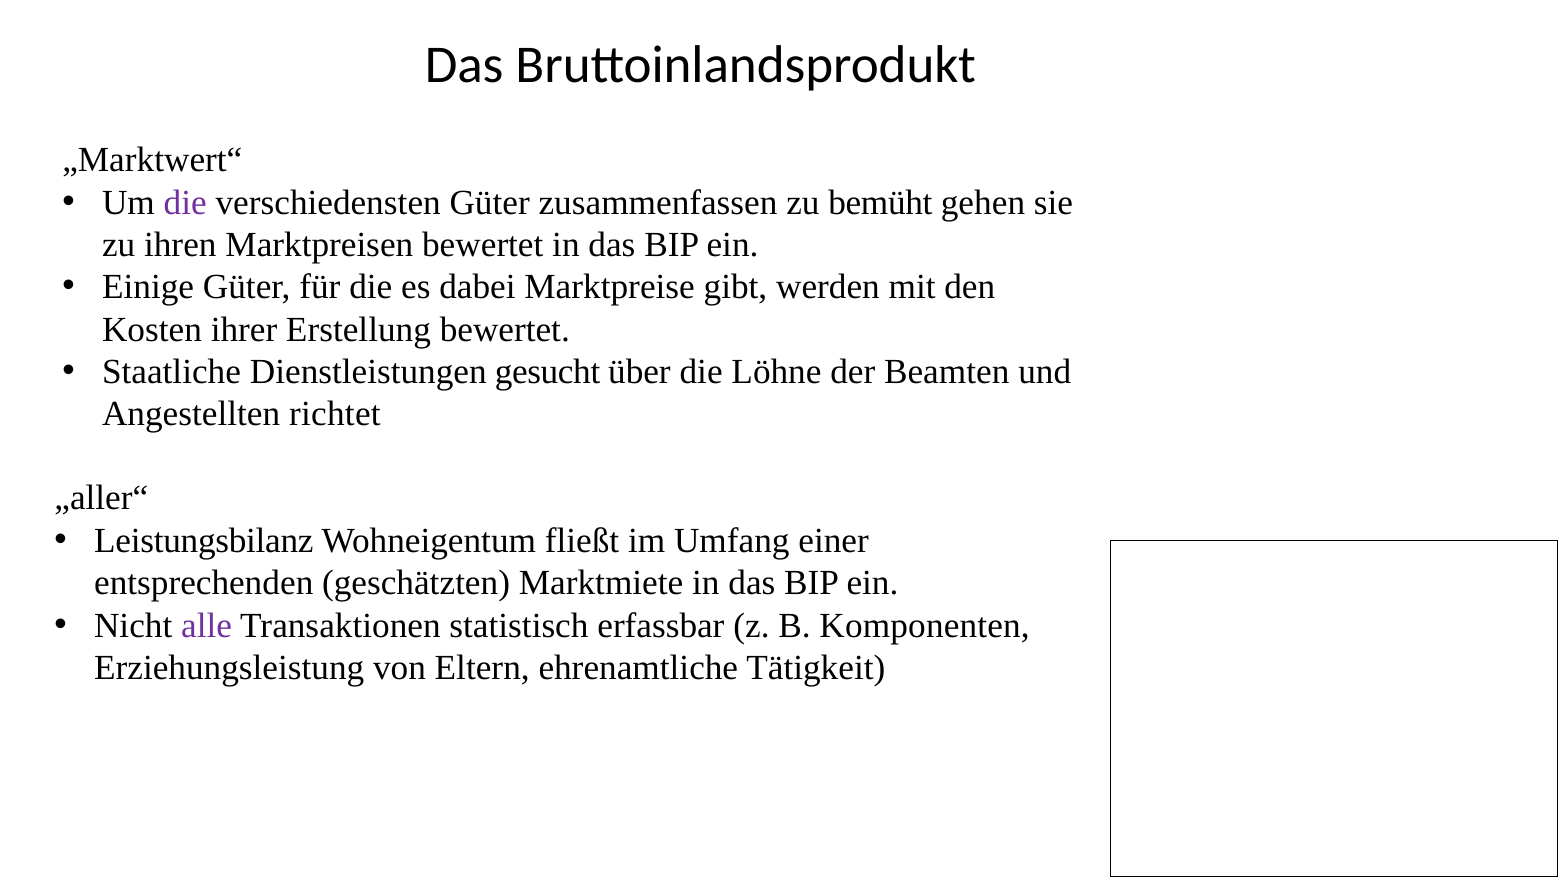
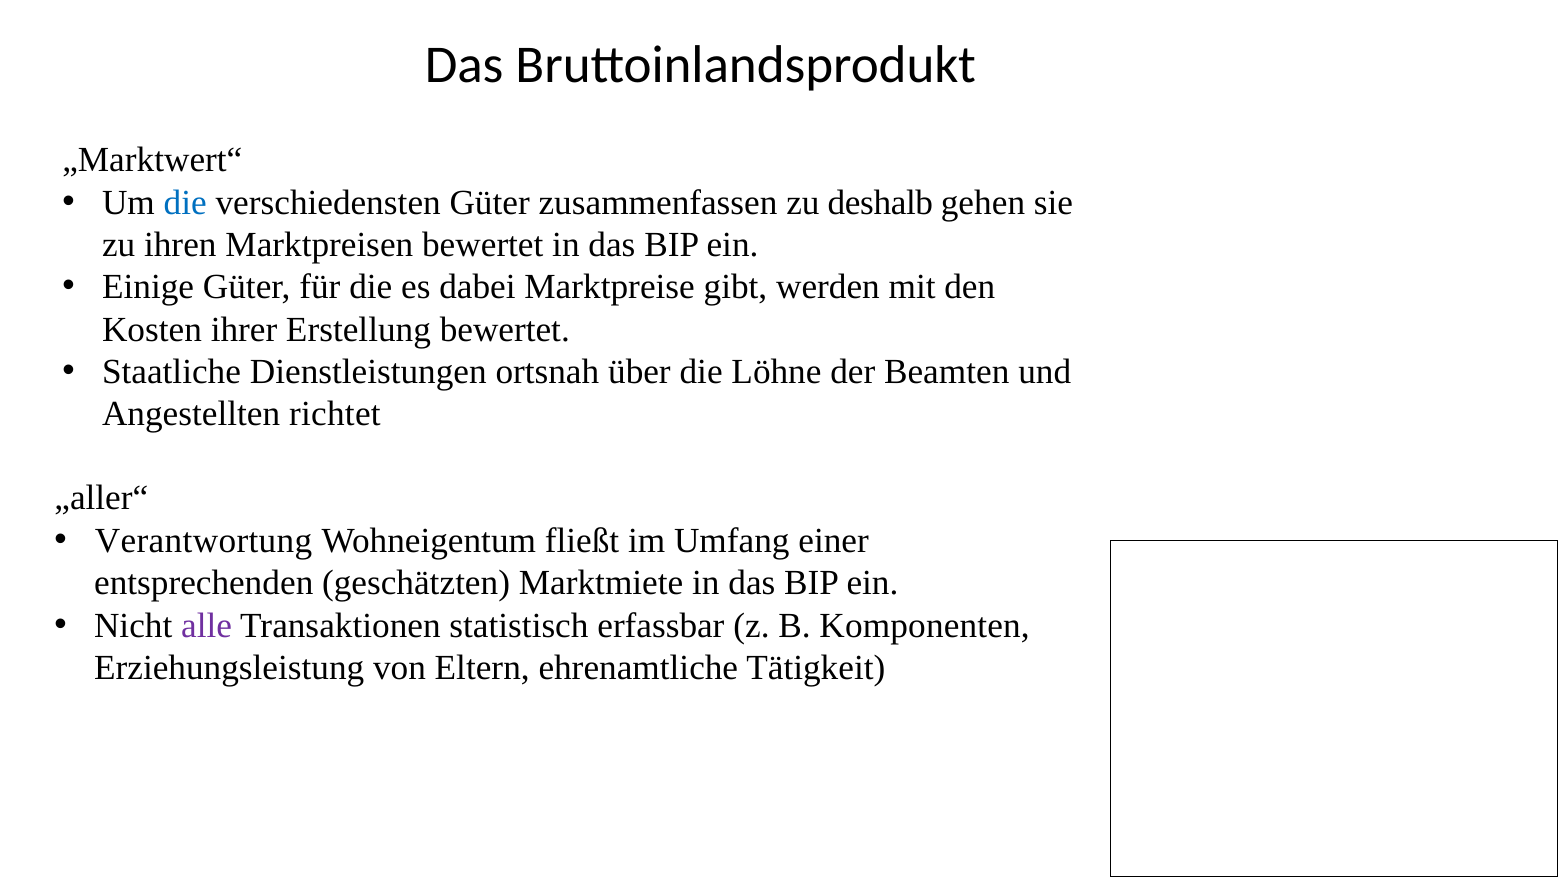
die colour: purple -> blue (185, 202)
bemüht: bemüht -> deshalb (880, 202)
gesucht: gesucht -> ortsnah (547, 372)
Leistungsbilanz: Leistungsbilanz -> Verantwortung (204, 540)
